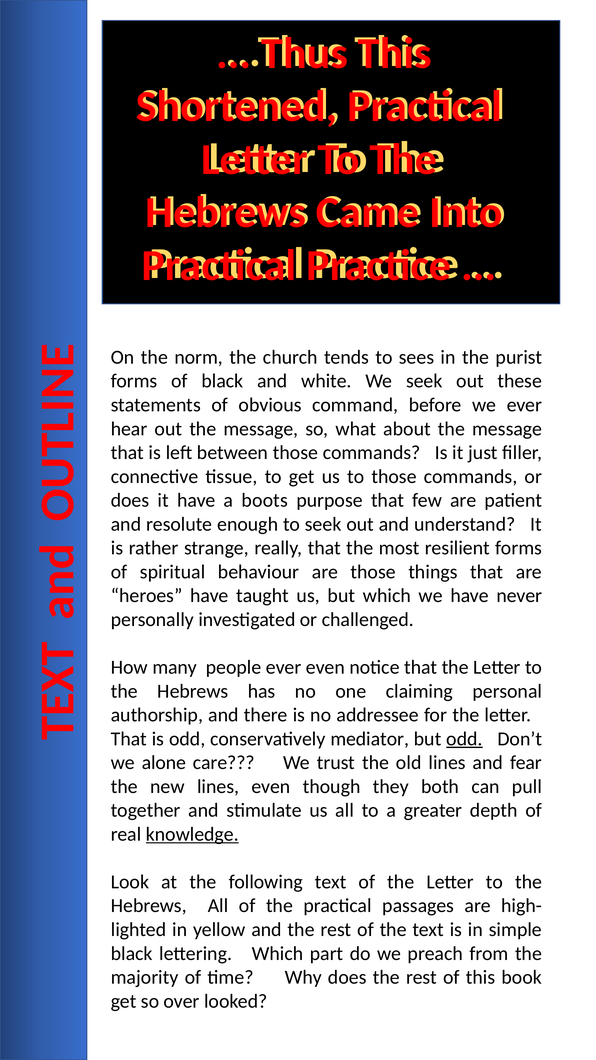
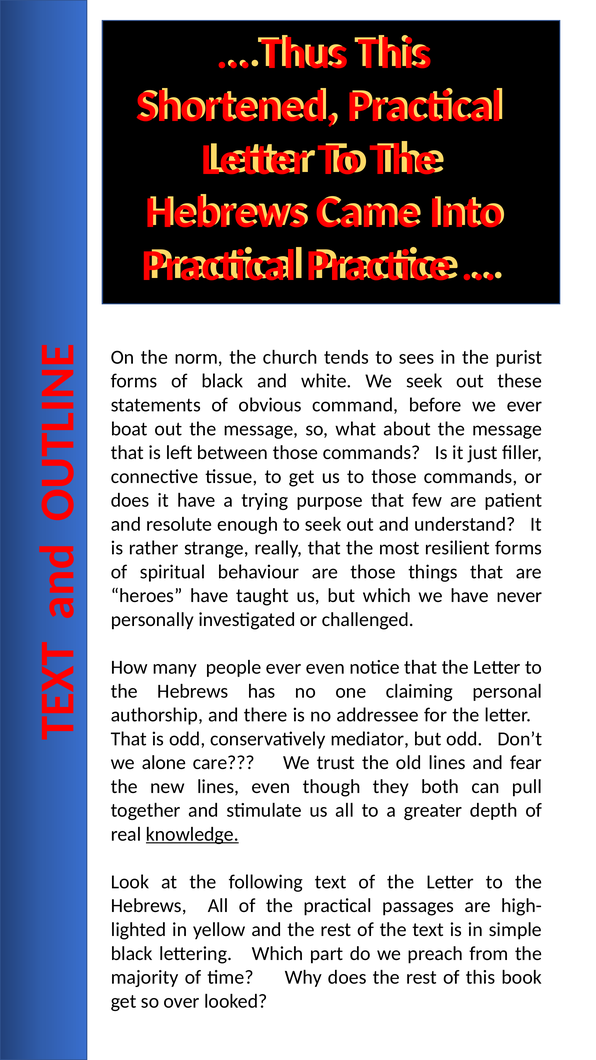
hear: hear -> boat (129, 429)
boots: boots -> trying (265, 500)
odd underline: present -> none (464, 739)
